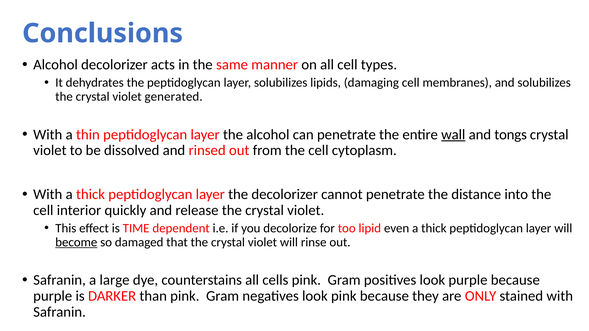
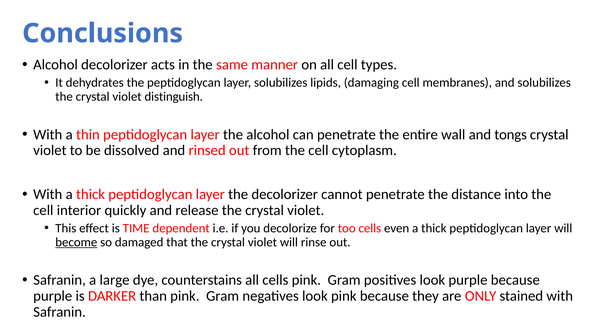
generated: generated -> distinguish (174, 97)
wall underline: present -> none (453, 135)
too lipid: lipid -> cells (370, 228)
